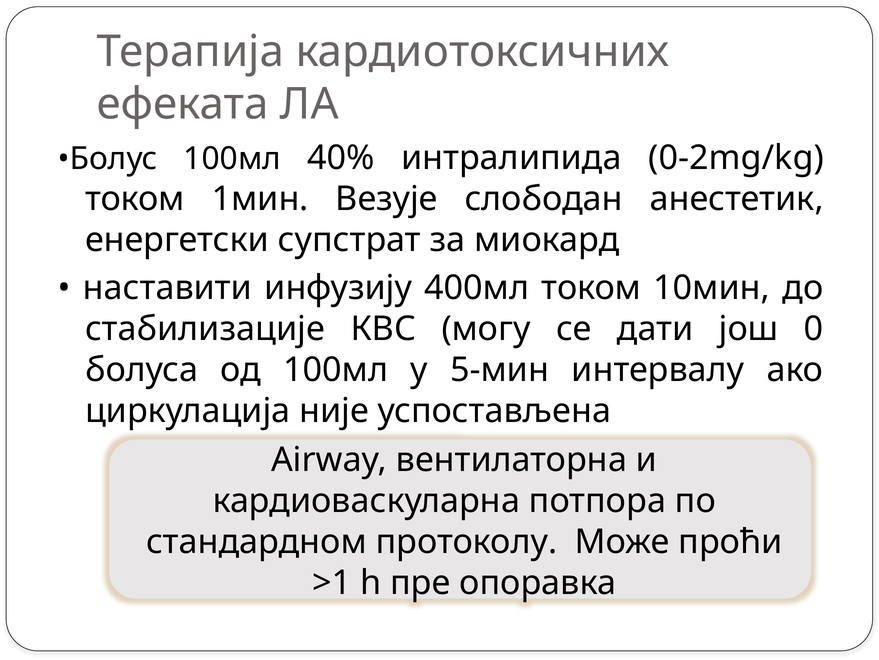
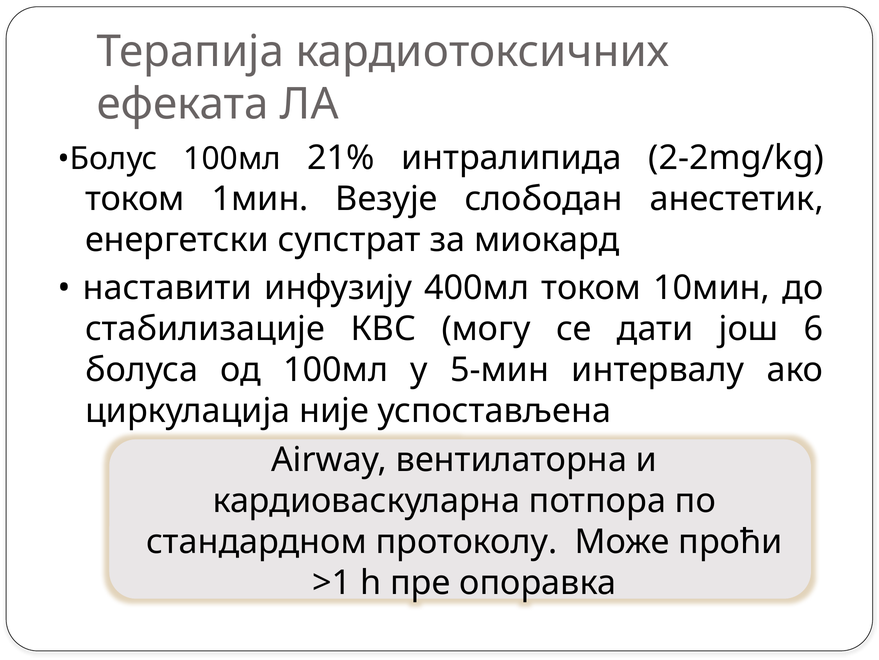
40%: 40% -> 21% (341, 158)
0-2mg/kg: 0-2mg/kg -> 2-2mg/kg (736, 158)
0: 0 -> 6 (814, 328)
